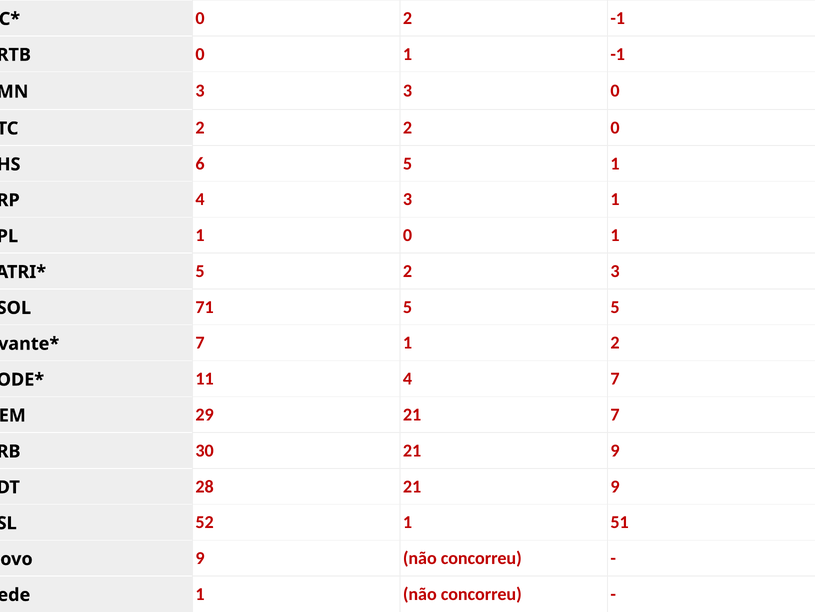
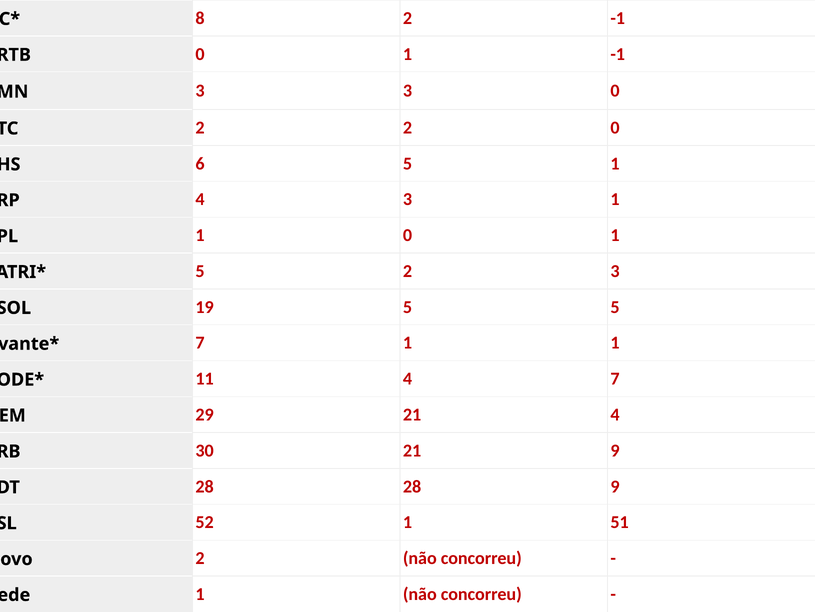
0: 0 -> 8 (200, 18)
71: 71 -> 19 (205, 307)
1 2: 2 -> 1 (615, 343)
21 7: 7 -> 4 (615, 414)
28 21: 21 -> 28 (412, 486)
9: 9 -> 2 (200, 558)
